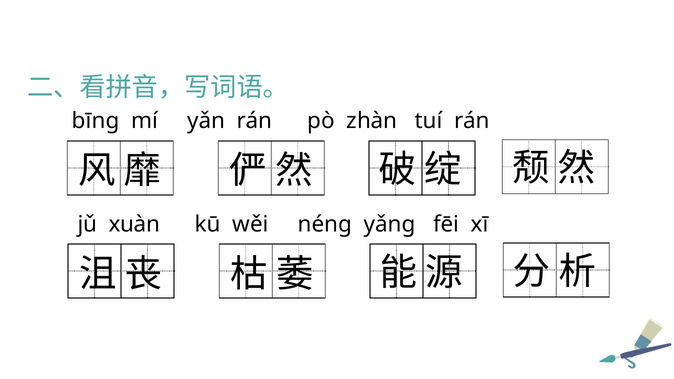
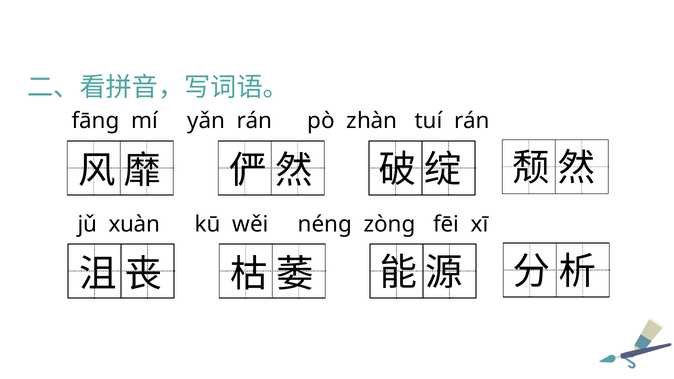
bīng: bīng -> fāng (96, 121)
yǎng: yǎng -> zòng (390, 224)
